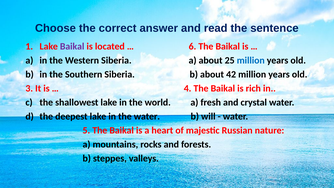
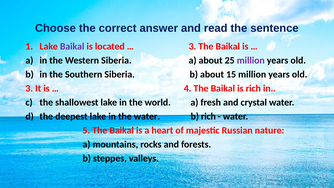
6: 6 -> 3 (192, 46)
million colour: blue -> purple (251, 60)
42: 42 -> 15 (231, 74)
b will: will -> rich (208, 116)
